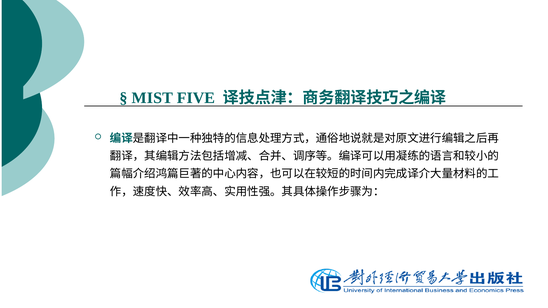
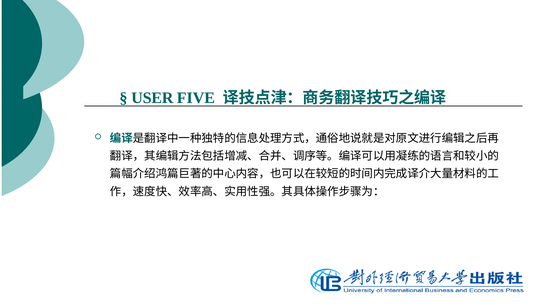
MIST: MIST -> USER (152, 98)
